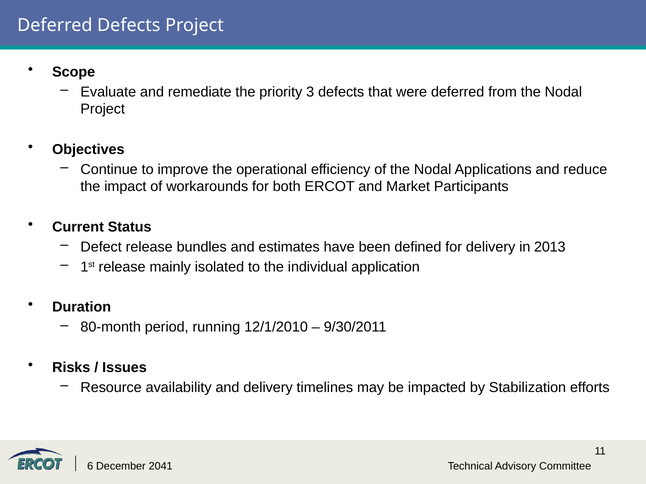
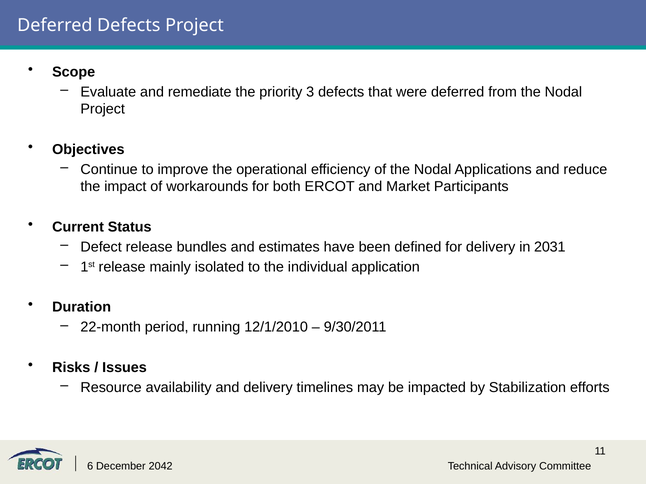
2013: 2013 -> 2031 (550, 247)
80-month: 80-month -> 22-month (111, 327)
2041: 2041 -> 2042 (161, 467)
